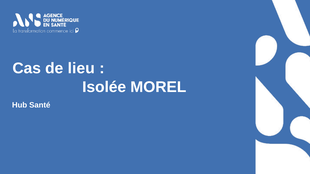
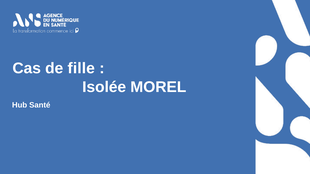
lieu: lieu -> fille (81, 68)
